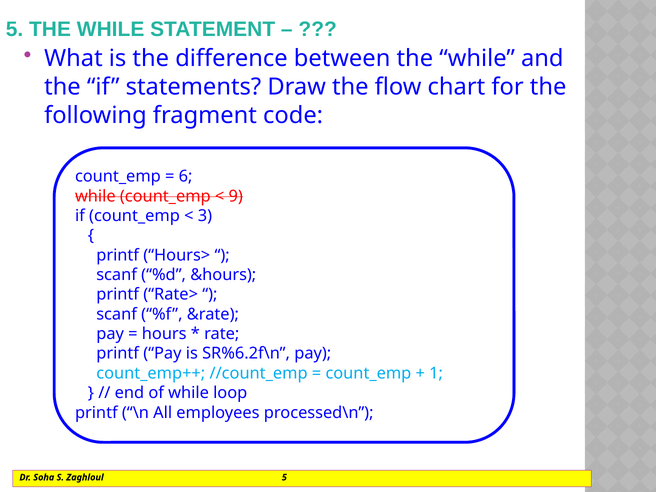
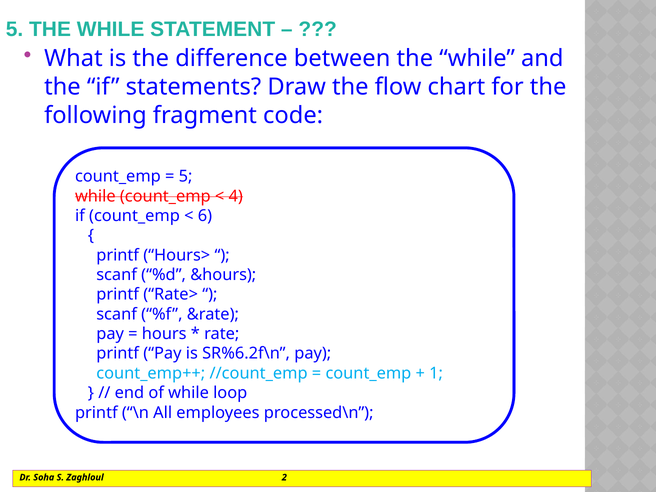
6: 6 -> 5 (186, 176)
9: 9 -> 4 (236, 196)
3: 3 -> 6 (205, 216)
Zaghloul 5: 5 -> 2 (284, 477)
